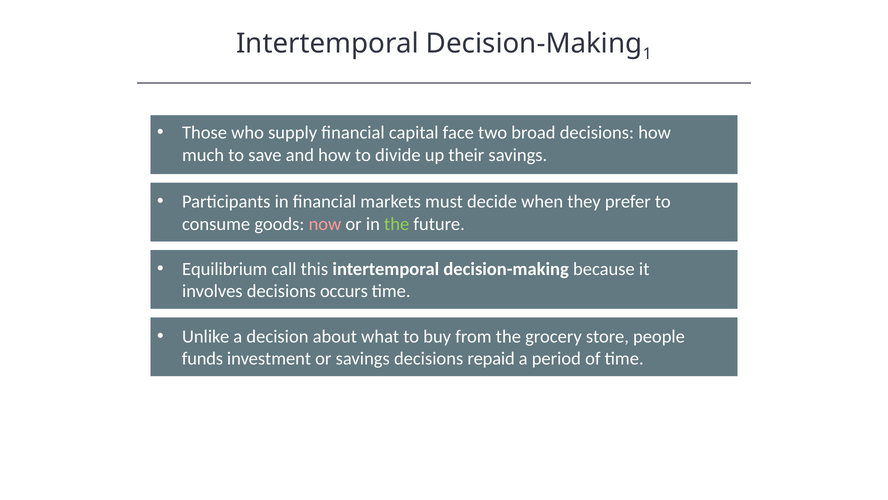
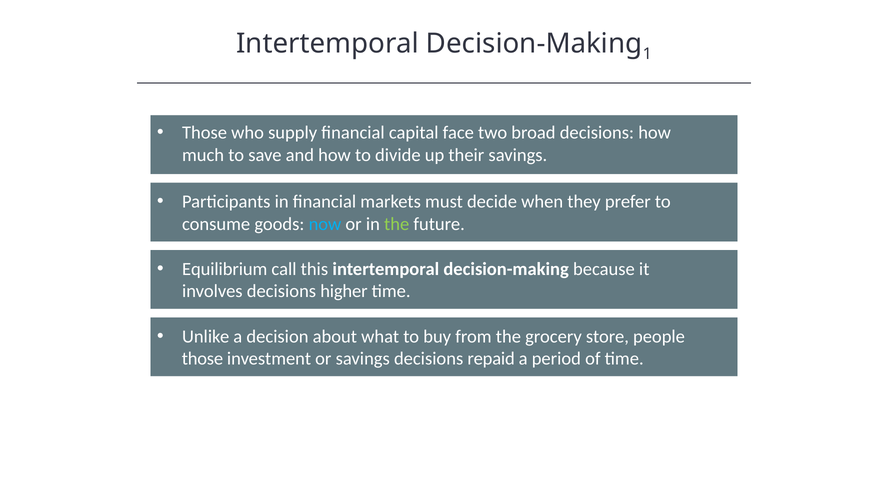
now colour: pink -> light blue (325, 224)
occurs: occurs -> higher (344, 291)
funds: funds -> those (202, 359)
